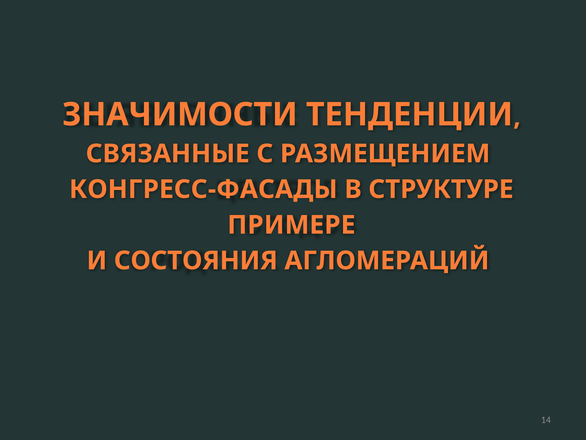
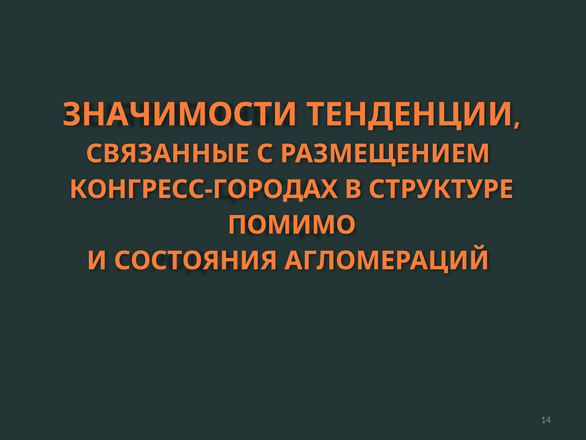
КОНГРЕСС-ФАСАДЫ: КОНГРЕСС-ФАСАДЫ -> КОНГРЕСС-ГОРОДАХ (204, 189)
ПРИМЕРЕ: ПРИМЕРЕ -> ПОМИМО (292, 225)
